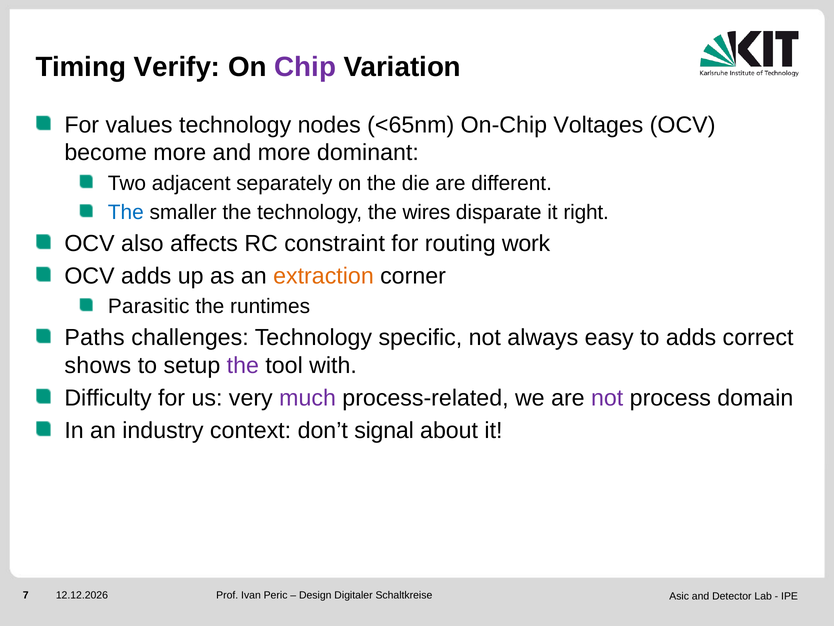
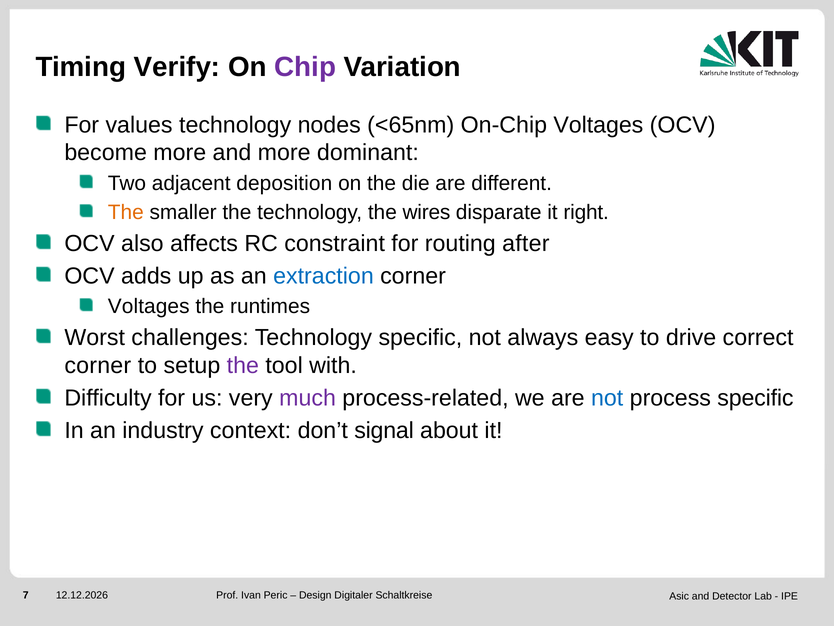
separately: separately -> deposition (284, 183)
The colour: blue -> orange (126, 212)
work: work -> after (526, 243)
extraction colour: orange -> blue (323, 276)
Parasitic: Parasitic -> Voltages (149, 306)
Paths: Paths -> Worst (95, 338)
to adds: adds -> drive (691, 338)
shows: shows -> corner (98, 365)
not colour: purple -> blue (607, 398)
process domain: domain -> specific (755, 398)
